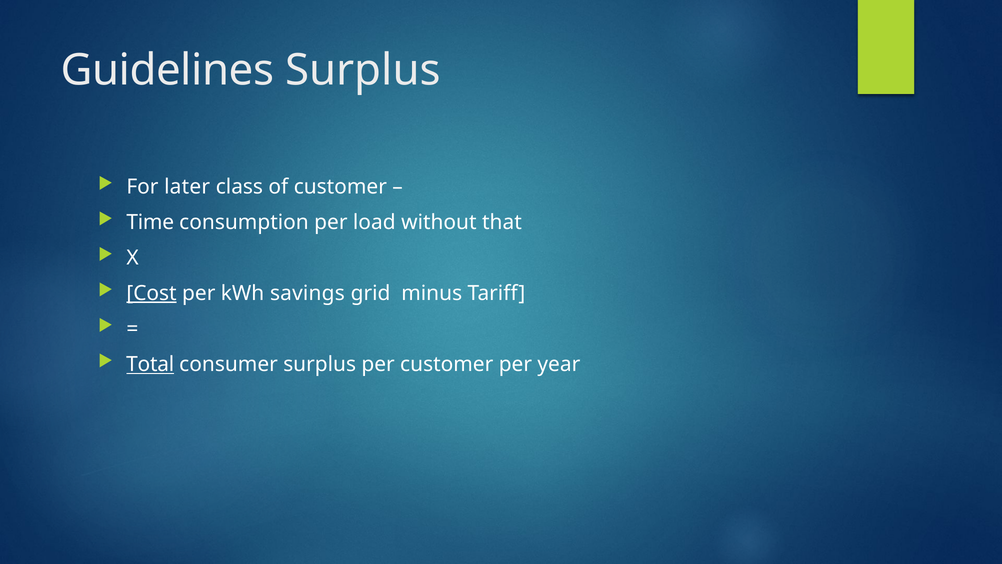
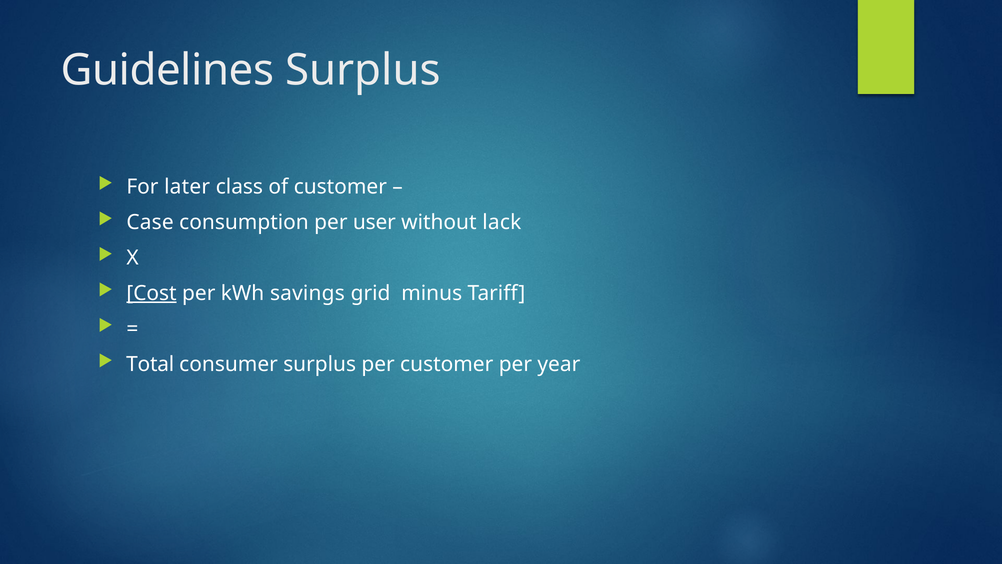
Time: Time -> Case (150, 222)
load: load -> user (374, 222)
that: that -> lack (502, 222)
Total underline: present -> none (150, 364)
